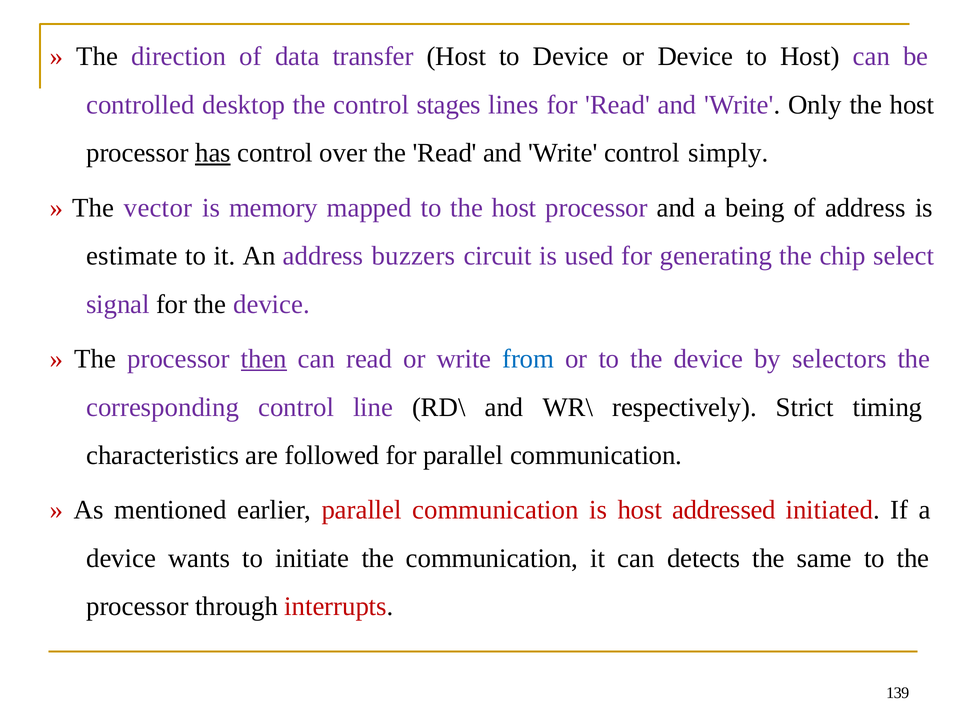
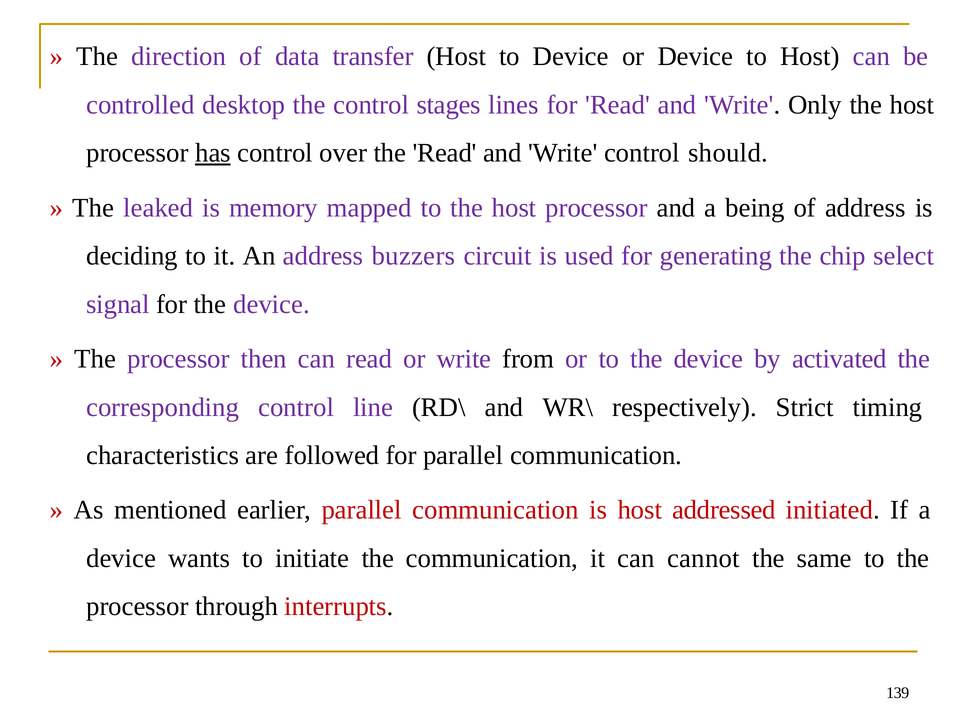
simply: simply -> should (728, 153)
vector: vector -> leaked (158, 208)
estimate: estimate -> deciding (132, 256)
then underline: present -> none (264, 359)
from colour: blue -> black (528, 359)
selectors: selectors -> activated (839, 359)
detects: detects -> cannot (703, 559)
